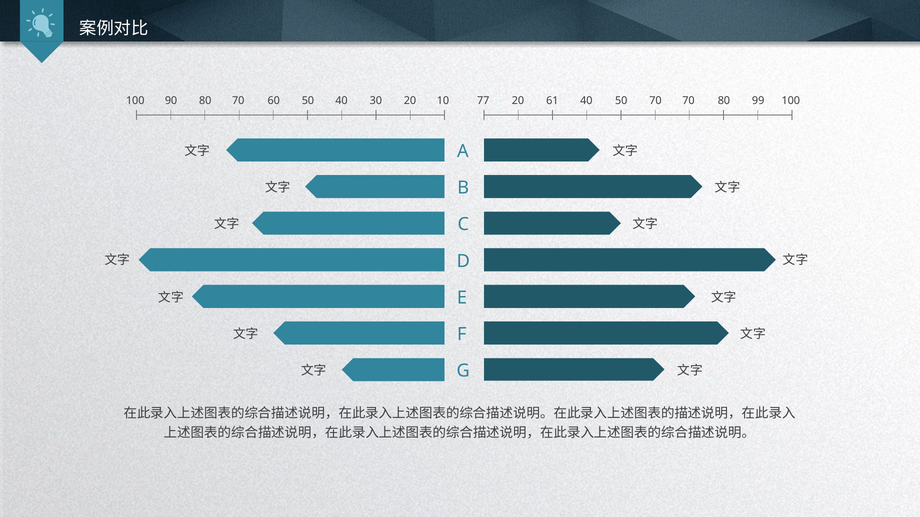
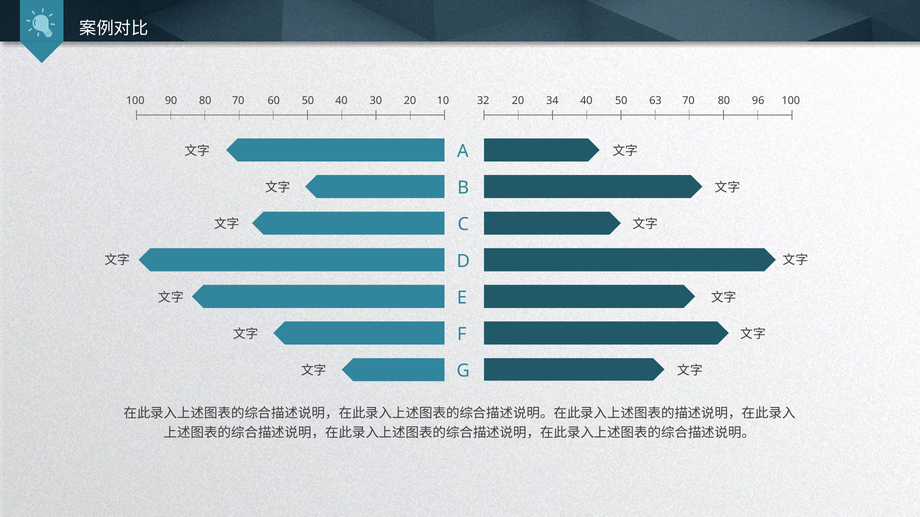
77: 77 -> 32 (483, 101)
61: 61 -> 34 (552, 101)
50 70: 70 -> 63 (656, 101)
99: 99 -> 96 (758, 101)
